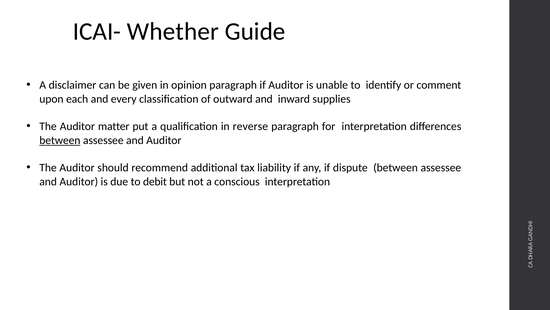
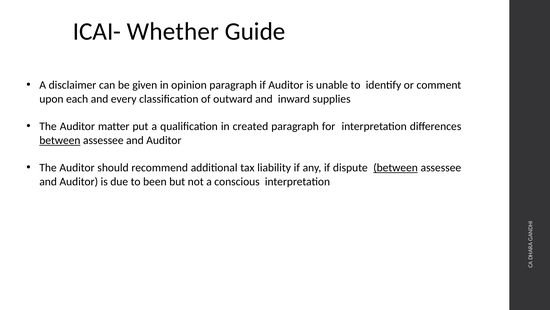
reverse: reverse -> created (250, 126)
between underline: none -> present (396, 168)
debit: debit -> been (155, 181)
